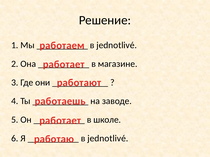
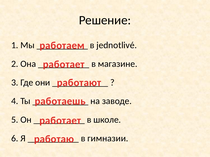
jednotlivé: jednotlivé -> гимназии (108, 139)
